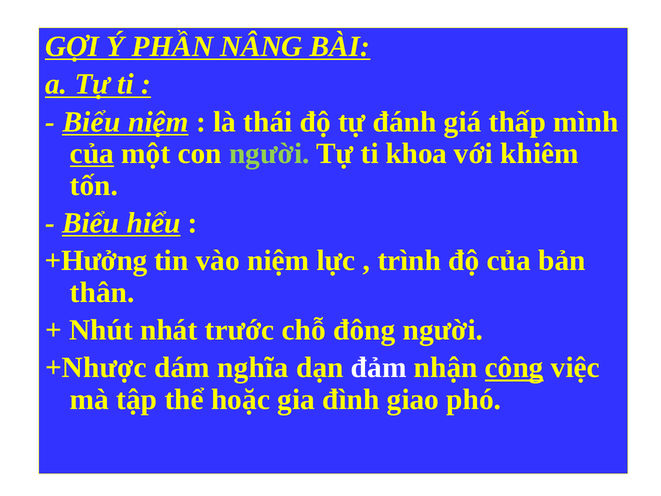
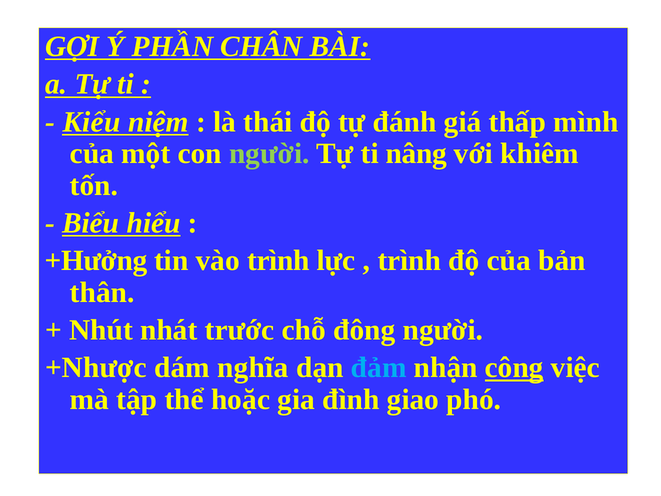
NÂNG: NÂNG -> CHÂN (262, 47)
Biểu: Biểu -> Kiểu (91, 122)
của underline: present -> none (92, 154)
khoa: khoa -> nâng (417, 154)
vào niệm: niệm -> trình (278, 261)
đảm colour: white -> light blue (379, 368)
